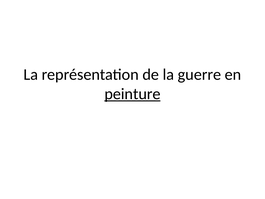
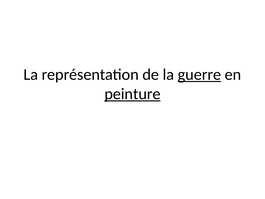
guerre underline: none -> present (199, 74)
